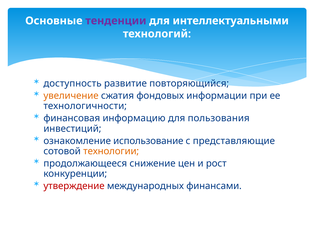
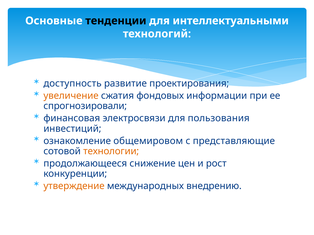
тенденции colour: purple -> black (116, 21)
повторяющийся: повторяющийся -> проектирования (189, 84)
технологичности: технологичности -> спрогнозировали (85, 106)
информацию: информацию -> электросвязи (134, 119)
использование: использование -> общемировом (148, 141)
утверждение colour: red -> orange (74, 186)
финансами: финансами -> внедрению (214, 186)
